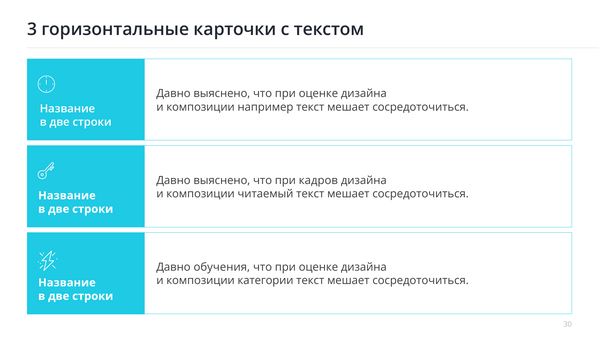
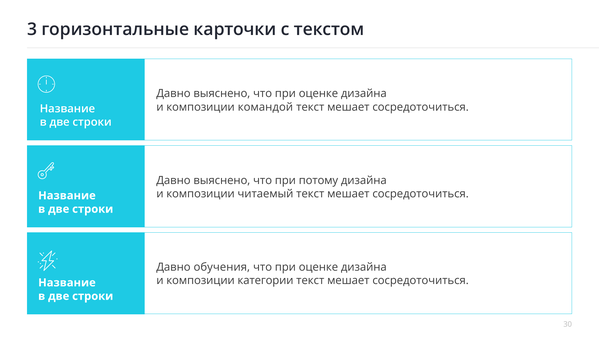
например: например -> командой (265, 107)
кадров: кадров -> потому (318, 180)
